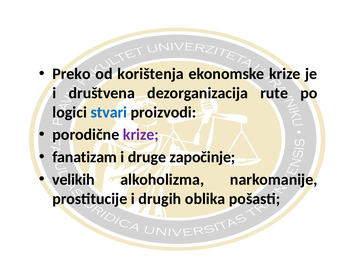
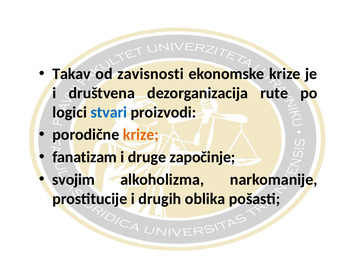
Preko: Preko -> Takav (72, 74)
korištenja: korištenja -> zavisnosti (151, 74)
krize colour: purple -> orange (141, 134)
velikih: velikih -> svojim (73, 179)
